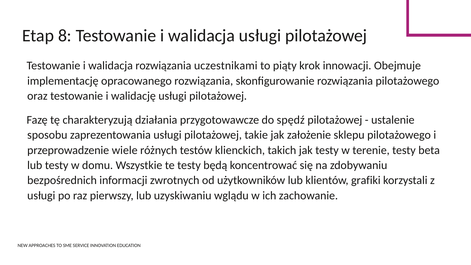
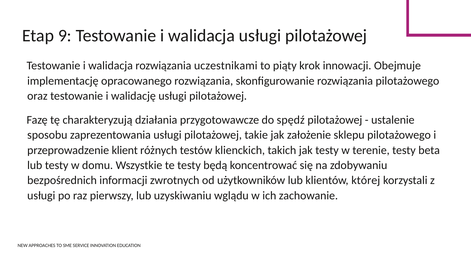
8: 8 -> 9 (65, 36)
wiele: wiele -> klient (125, 150)
grafiki: grafiki -> której (366, 180)
